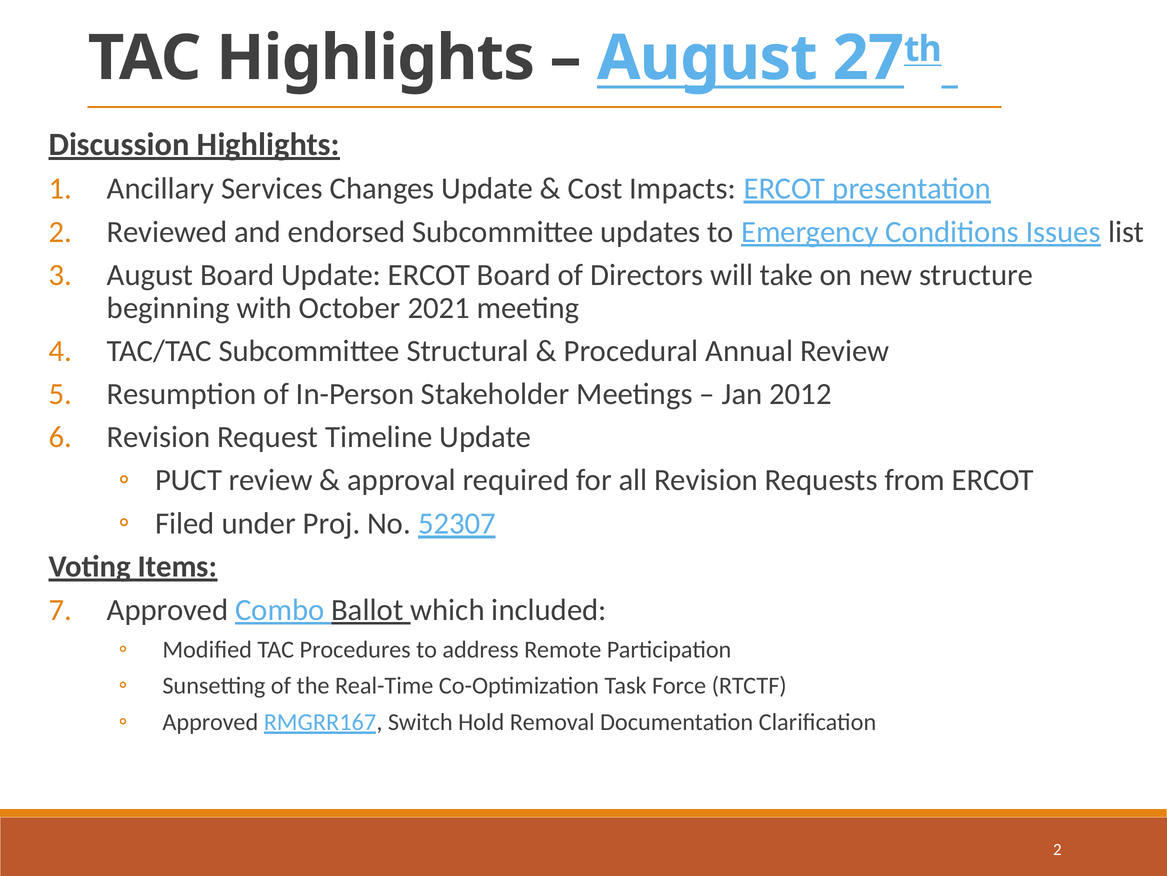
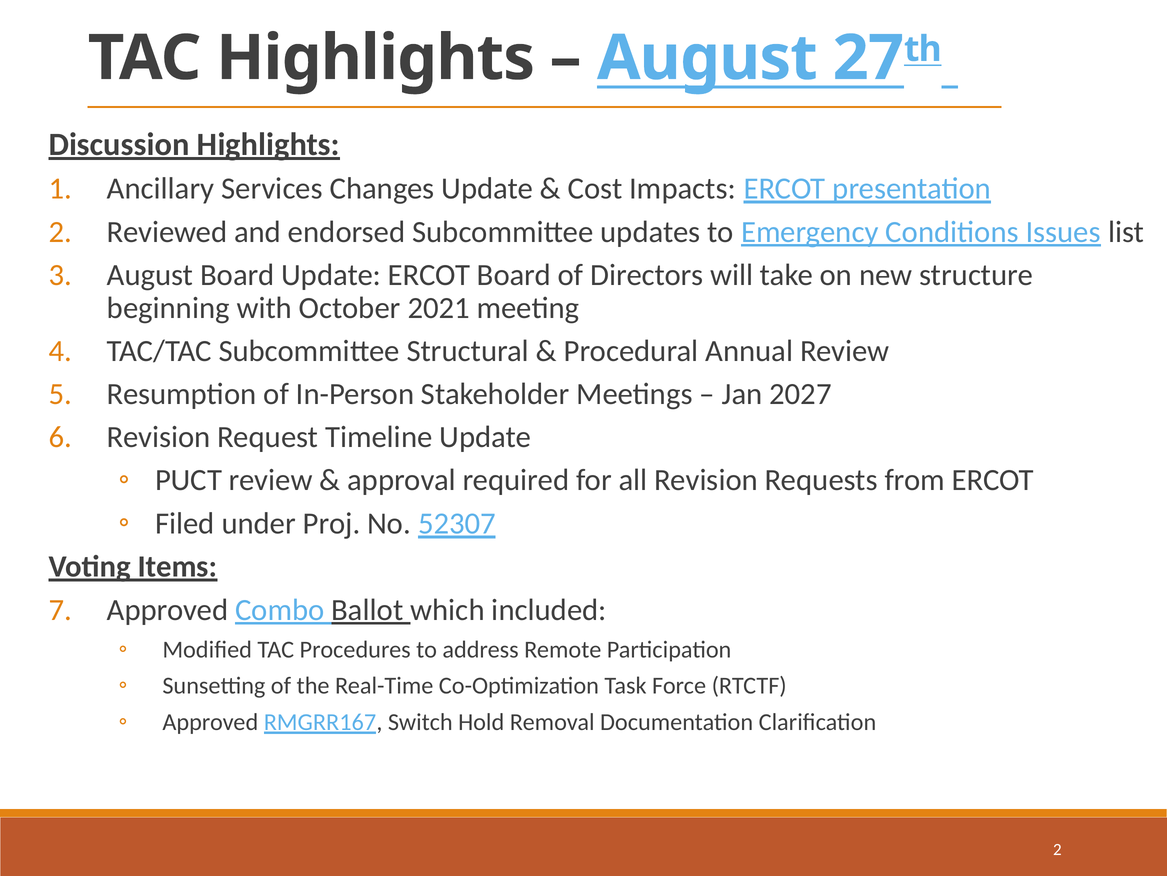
2012: 2012 -> 2027 (801, 394)
